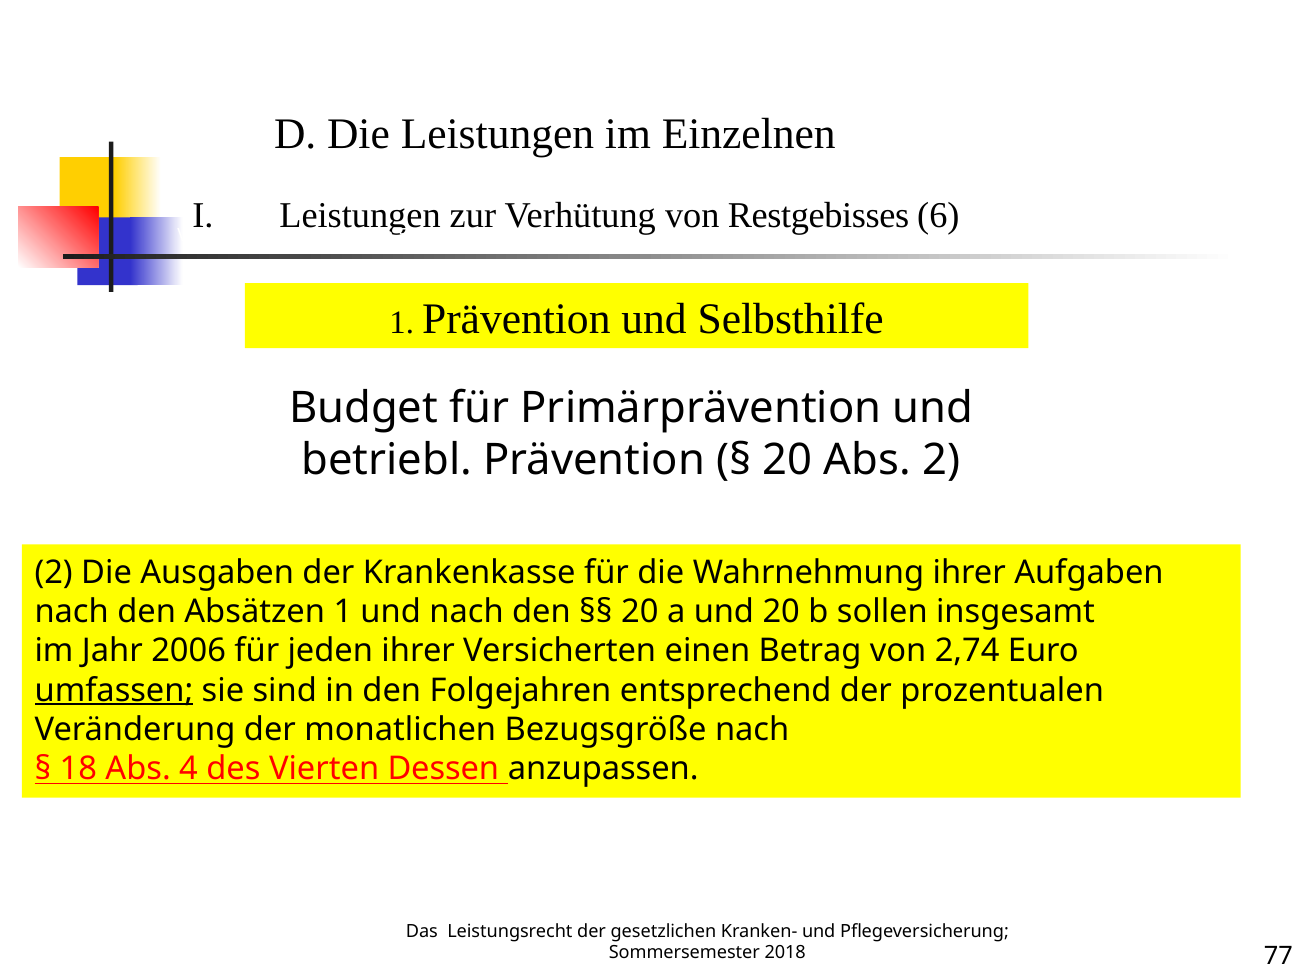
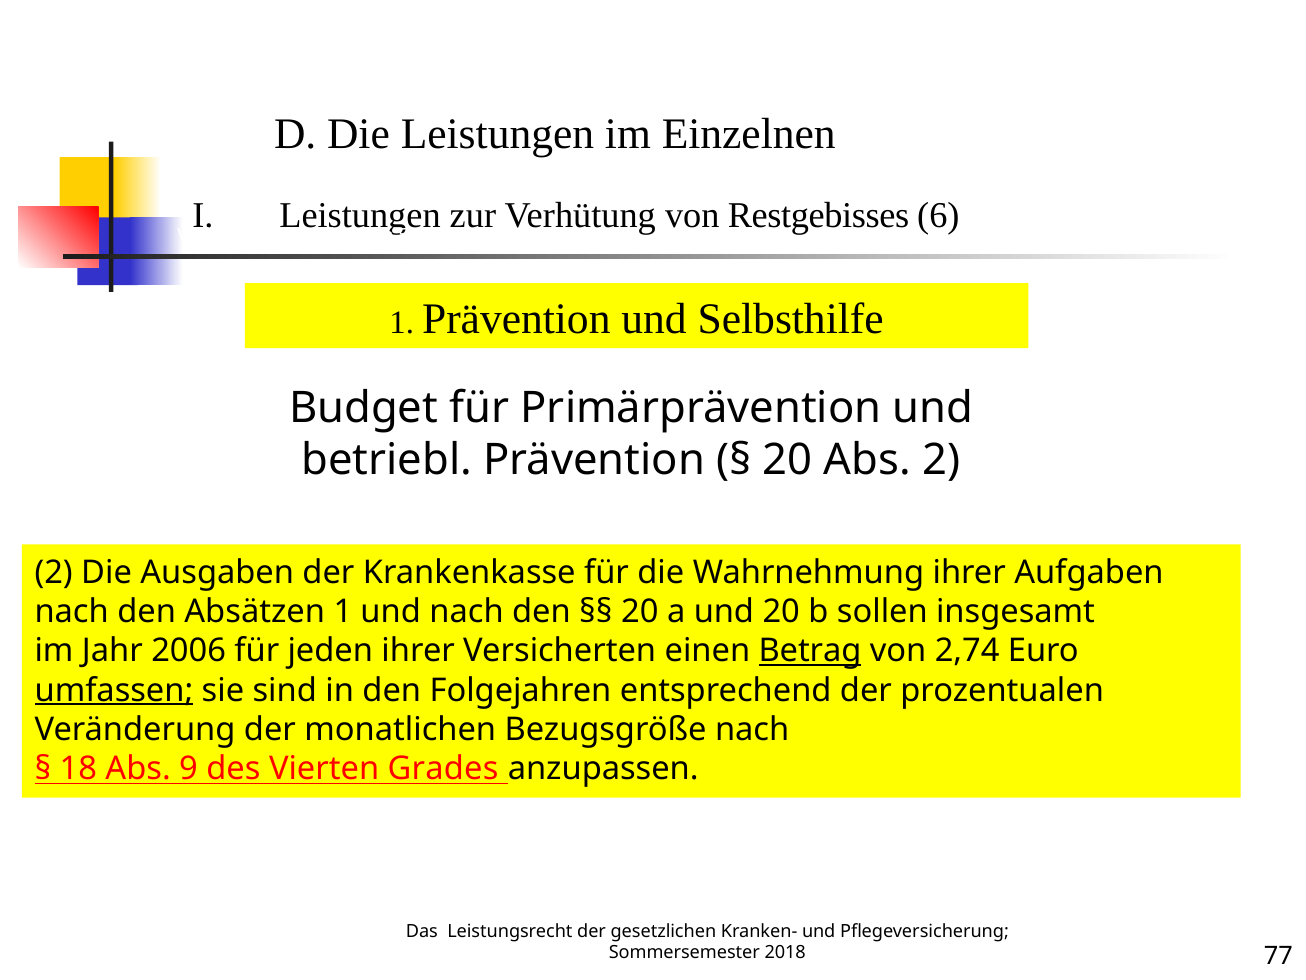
Betrag underline: none -> present (810, 651)
4: 4 -> 9 (189, 768)
Dessen: Dessen -> Grades (443, 768)
